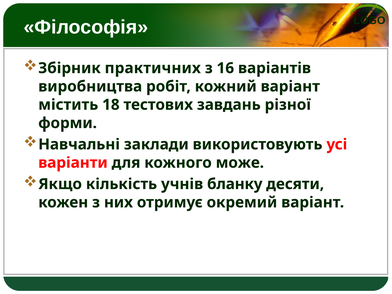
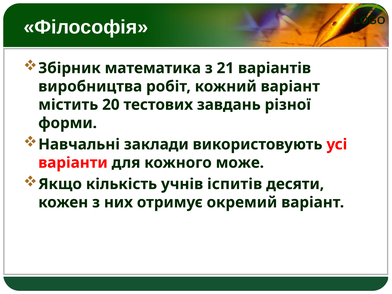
практичних: практичних -> математика (153, 68)
16: 16 -> 21 (225, 68)
18: 18 -> 20 (111, 105)
бланку: бланку -> іспитів (235, 184)
